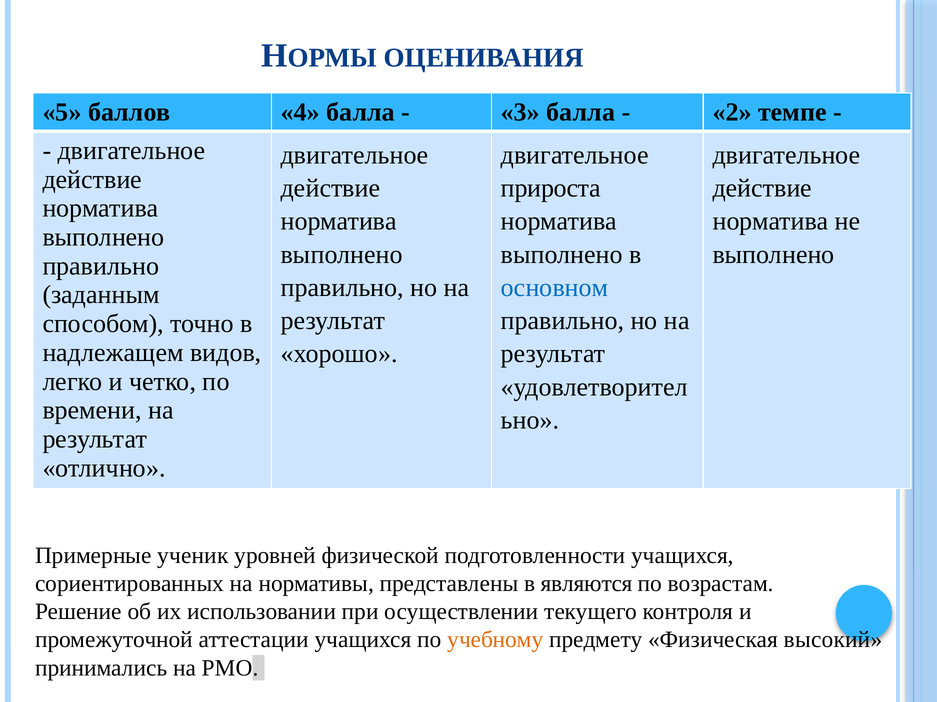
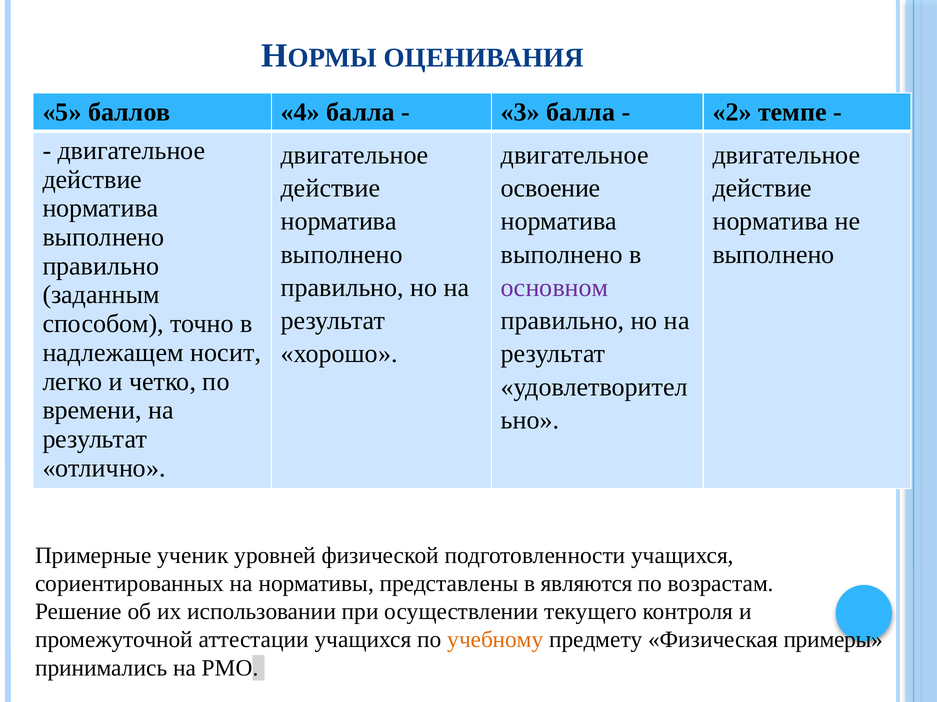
прироста: прироста -> освоение (551, 188)
основном colour: blue -> purple (555, 288)
видов: видов -> носит (226, 353)
высокий: высокий -> примеры (833, 640)
